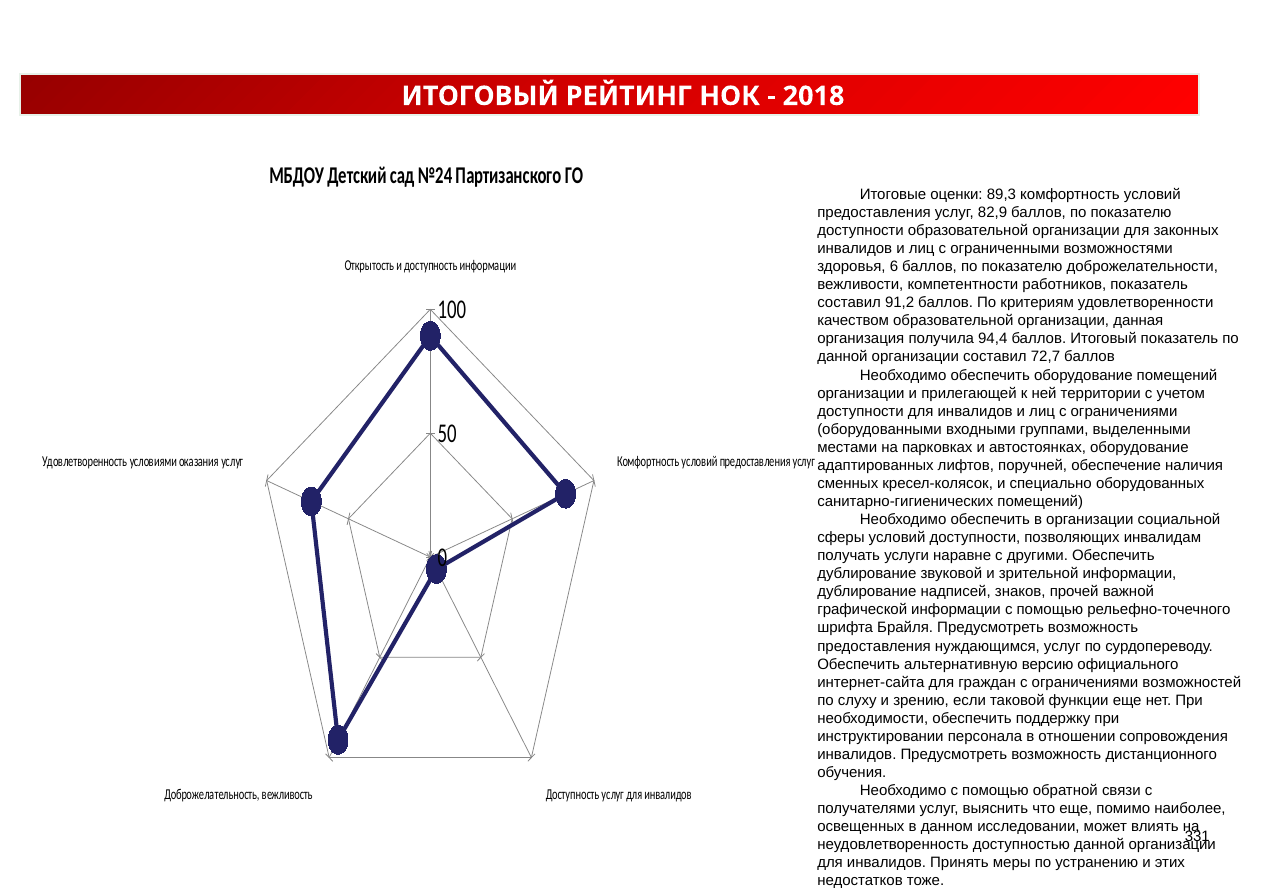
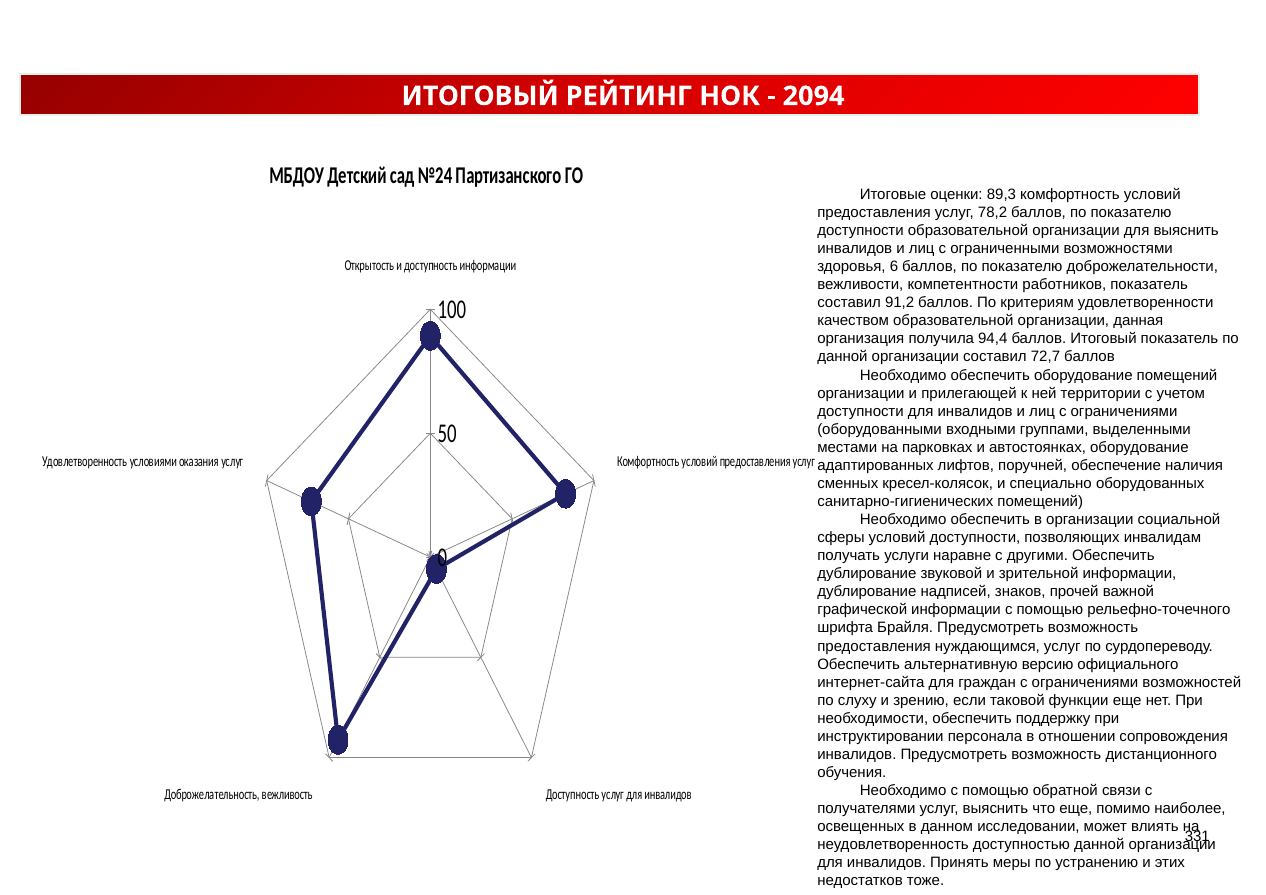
2018: 2018 -> 2094 (814, 96)
82,9: 82,9 -> 78,2 (993, 212)
для законных: законных -> выяснить (1186, 231)
